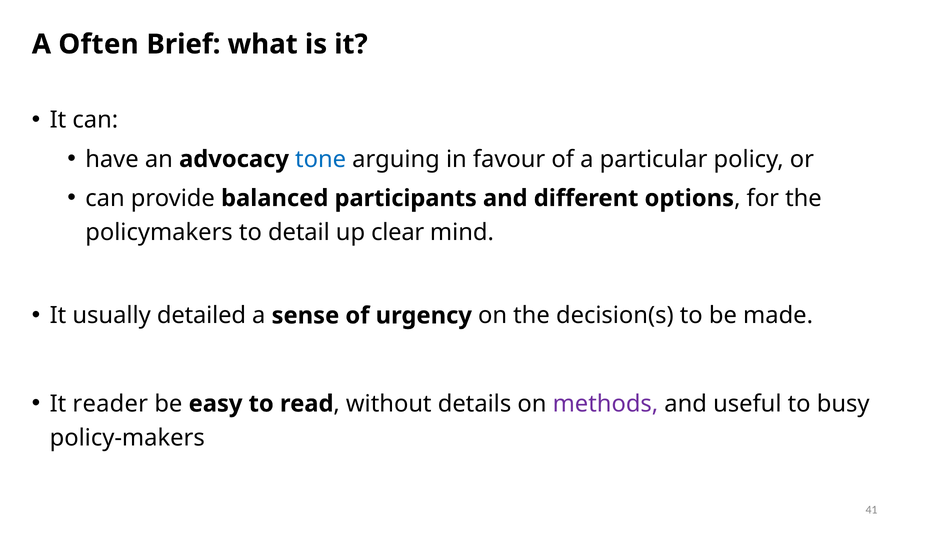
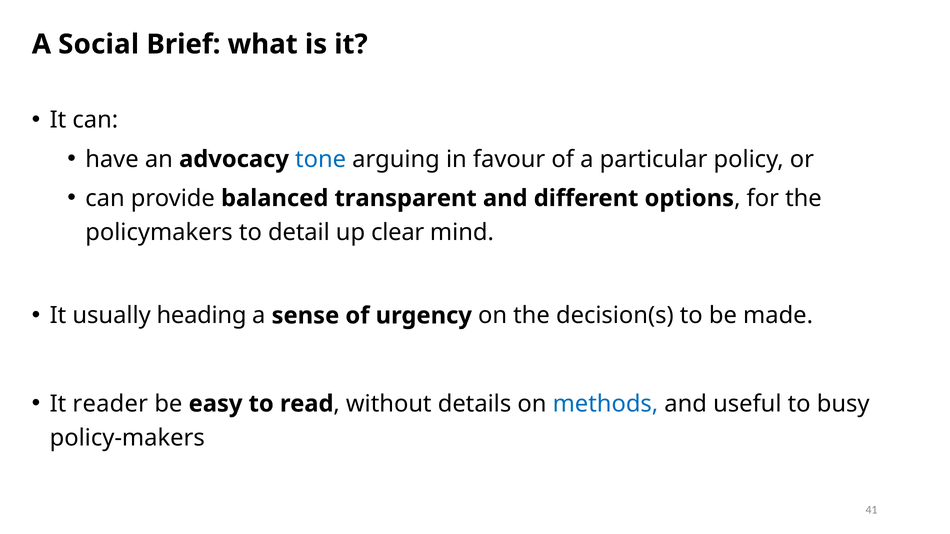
Often: Often -> Social (99, 44)
participants: participants -> transparent (406, 198)
detailed: detailed -> heading (202, 316)
methods colour: purple -> blue (605, 404)
